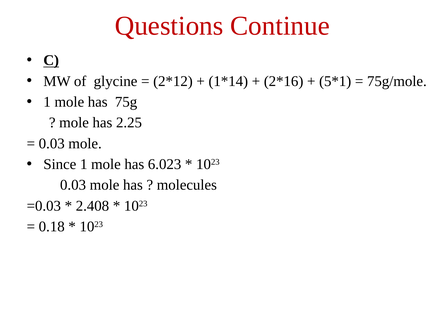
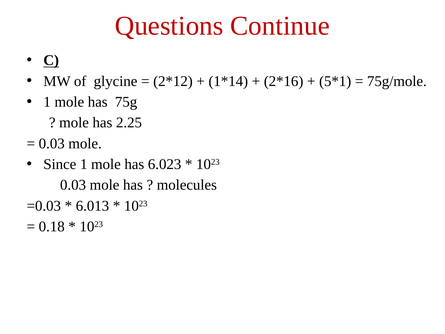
2.408: 2.408 -> 6.013 (92, 206)
